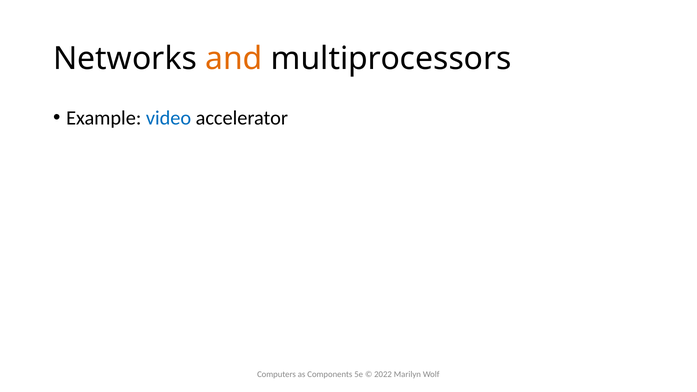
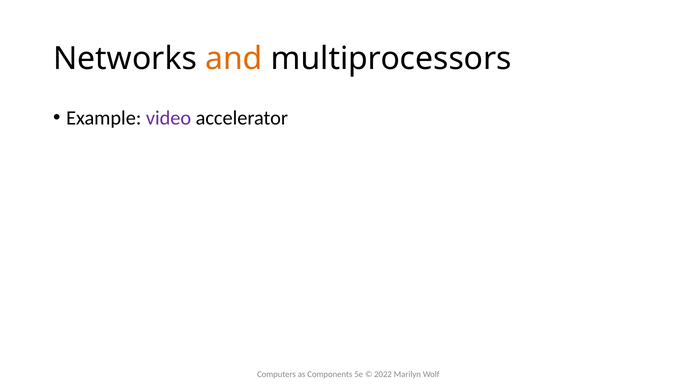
video colour: blue -> purple (169, 118)
